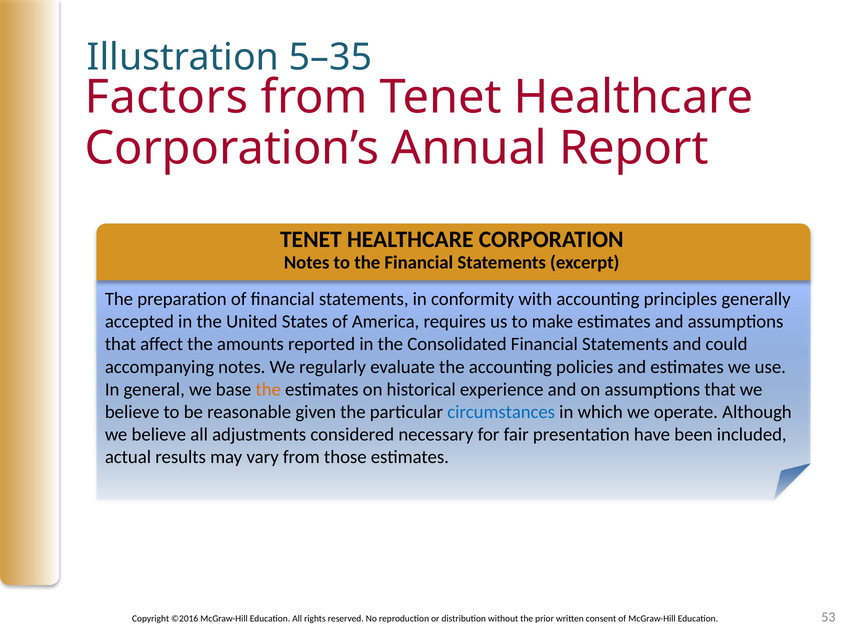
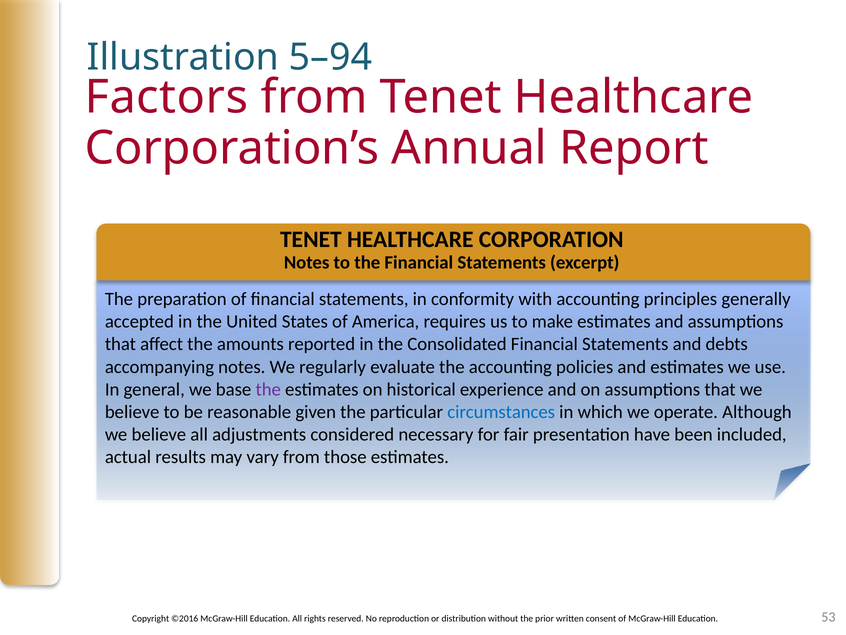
5–35: 5–35 -> 5–94 (330, 57)
could: could -> debts (727, 344)
the colour: orange -> purple (268, 389)
